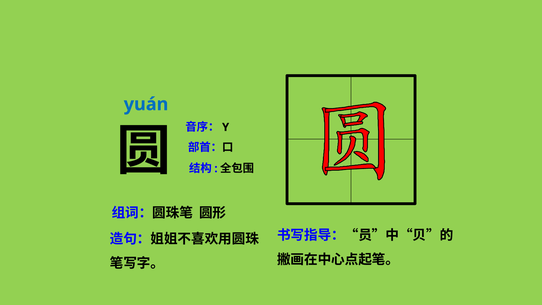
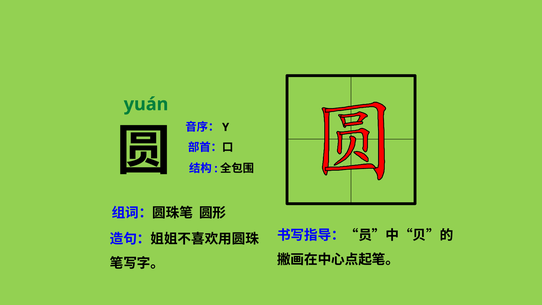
yuán colour: blue -> green (146, 104)
